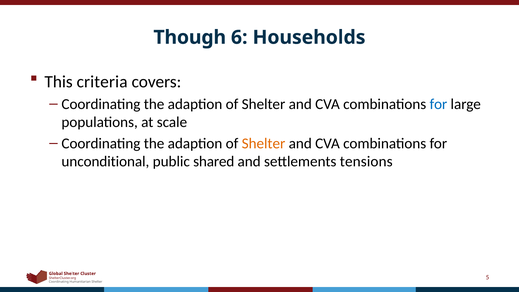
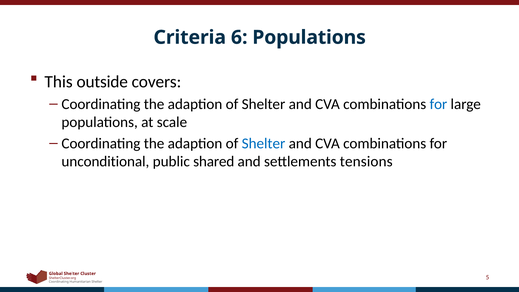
Though: Though -> Criteria (190, 37)
6 Households: Households -> Populations (309, 37)
criteria: criteria -> outside (102, 82)
Shelter colour: orange -> blue (263, 143)
